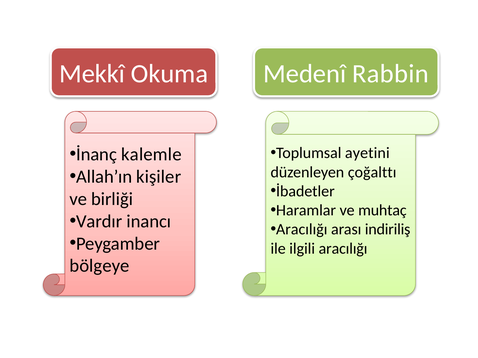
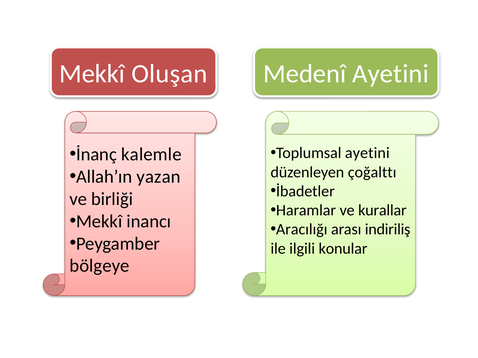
Okuma: Okuma -> Oluşan (169, 74)
Medenî Rabbin: Rabbin -> Ayetini (391, 74)
kişiler: kişiler -> yazan (159, 177)
muhtaç: muhtaç -> kurallar (382, 211)
Vardır: Vardır -> Mekkî (99, 222)
ilgili aracılığı: aracılığı -> konular (343, 249)
